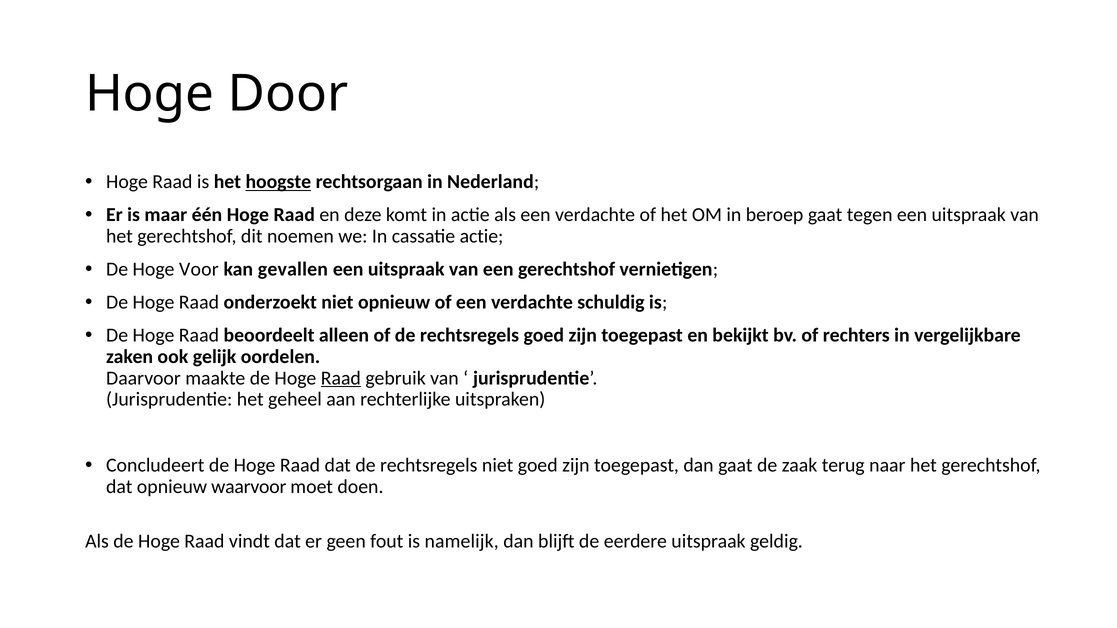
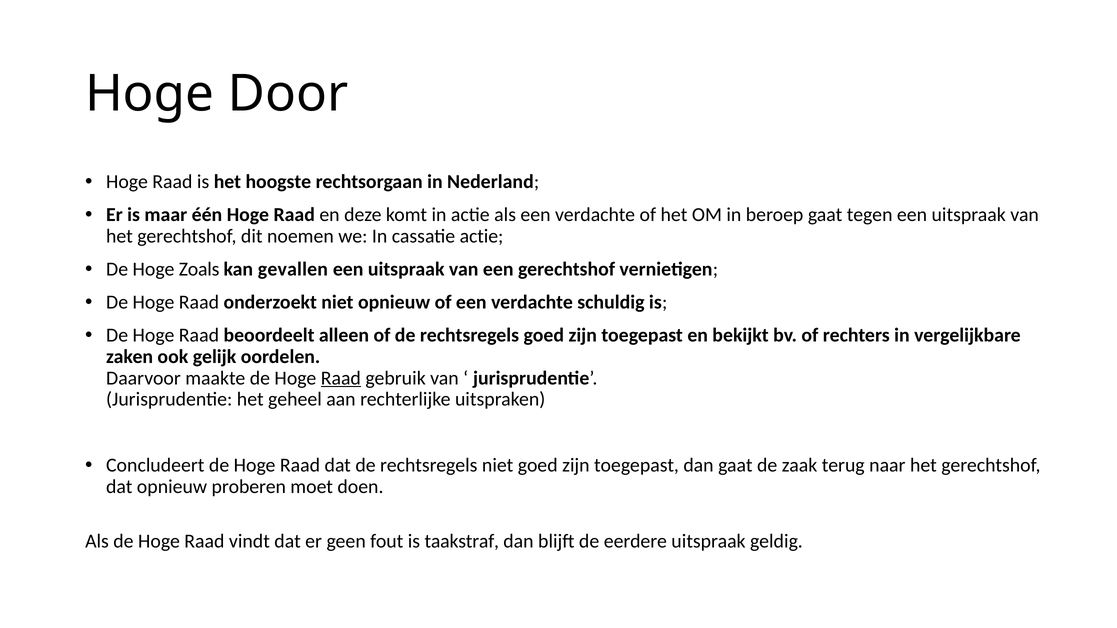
hoogste underline: present -> none (278, 182)
Voor: Voor -> Zoals (199, 269)
waarvoor: waarvoor -> proberen (249, 487)
namelijk: namelijk -> taakstraf (462, 541)
